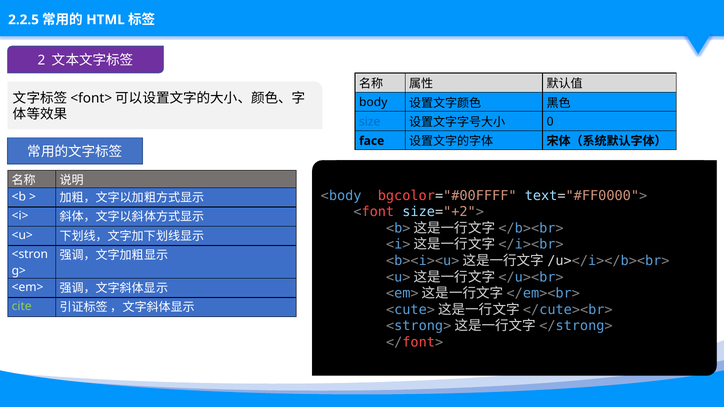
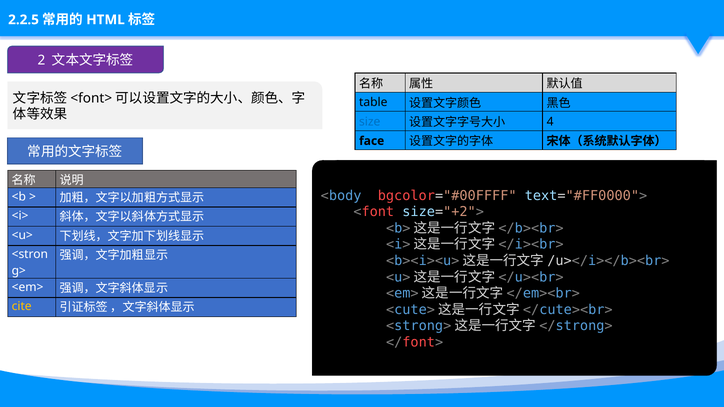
body: body -> table (373, 103)
0: 0 -> 4 (550, 122)
cite colour: light green -> yellow (22, 306)
